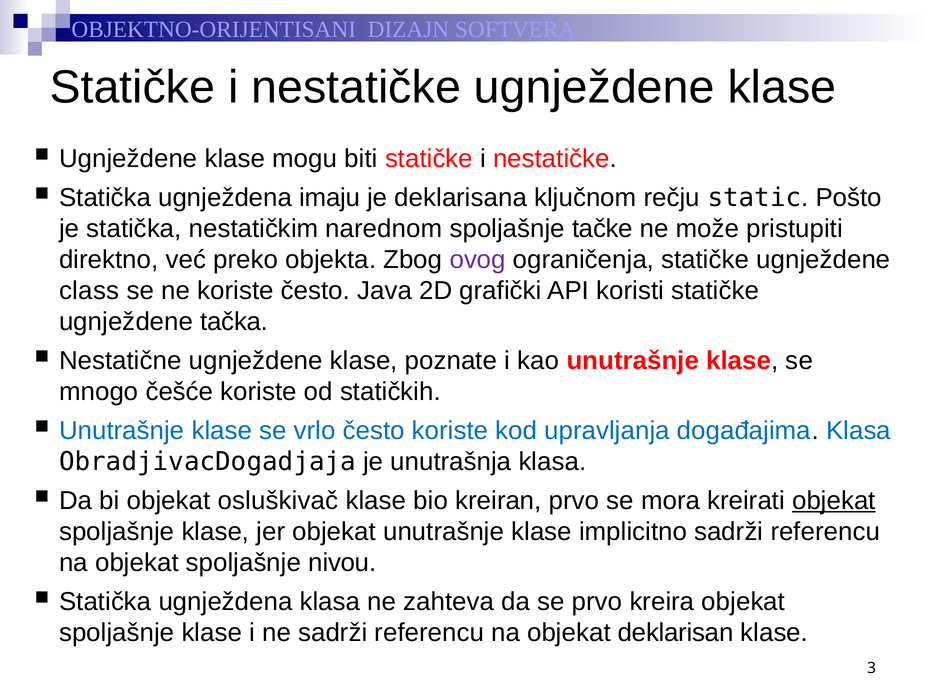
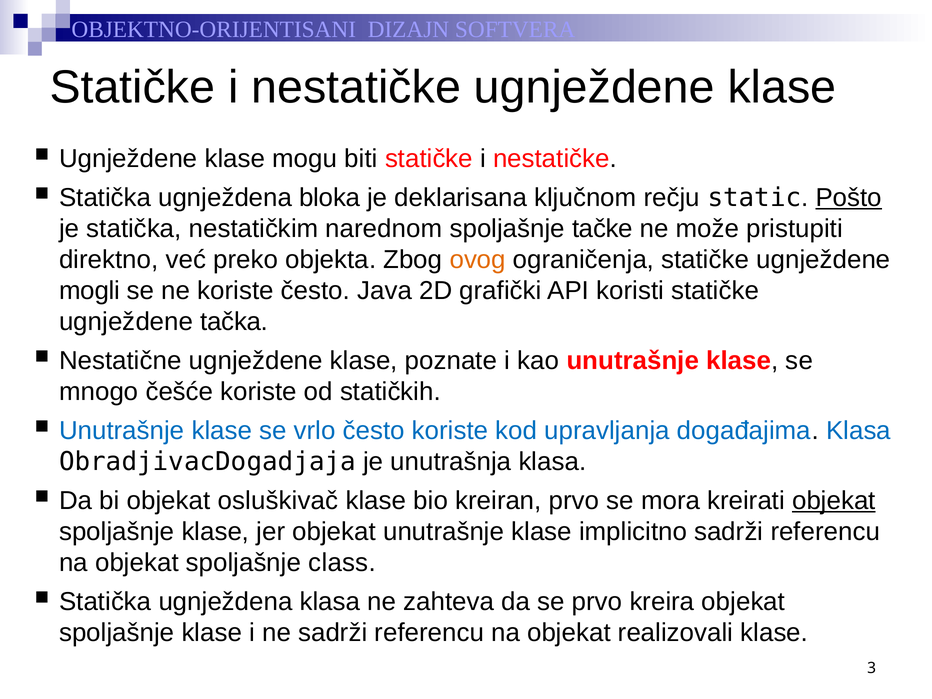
imaju: imaju -> bloka (330, 197)
Pošto underline: none -> present (849, 197)
ovog colour: purple -> orange (478, 260)
class: class -> mogli (89, 291)
nivou: nivou -> class (342, 563)
deklarisan: deklarisan -> realizovali (676, 633)
